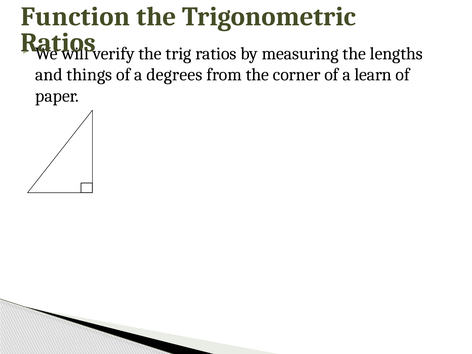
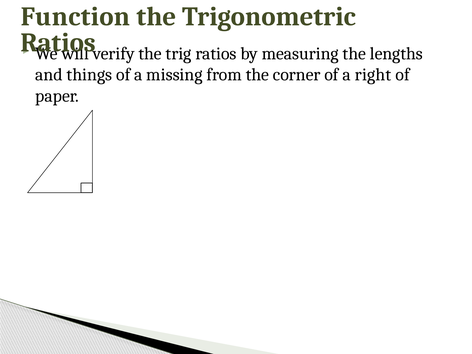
degrees: degrees -> missing (174, 75)
learn: learn -> right (373, 75)
